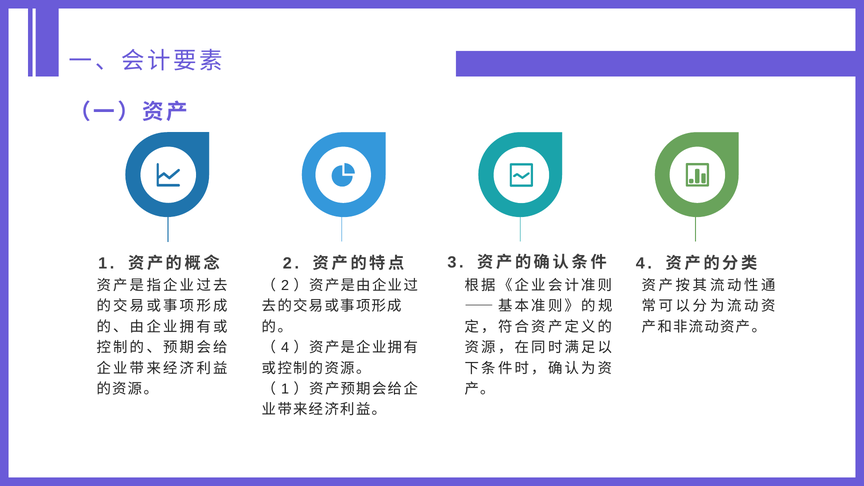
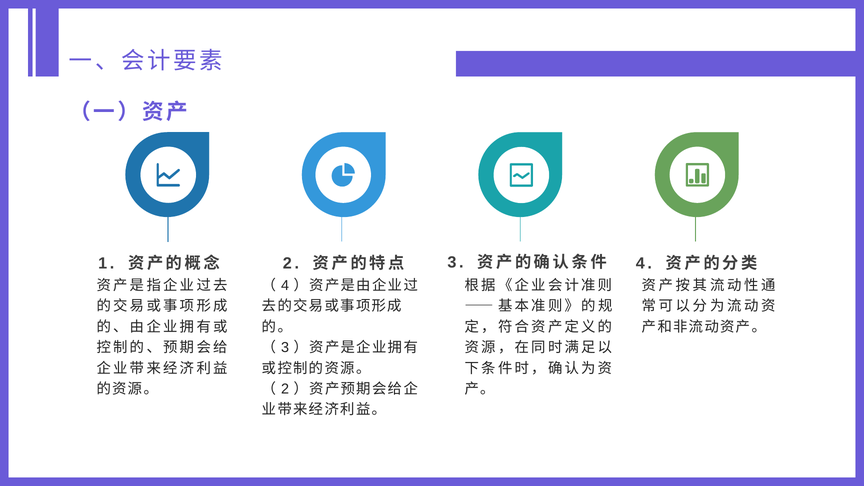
2: 2 -> 4 (285, 285)
4: 4 -> 3 (285, 348)
1: 1 -> 2 (285, 389)
